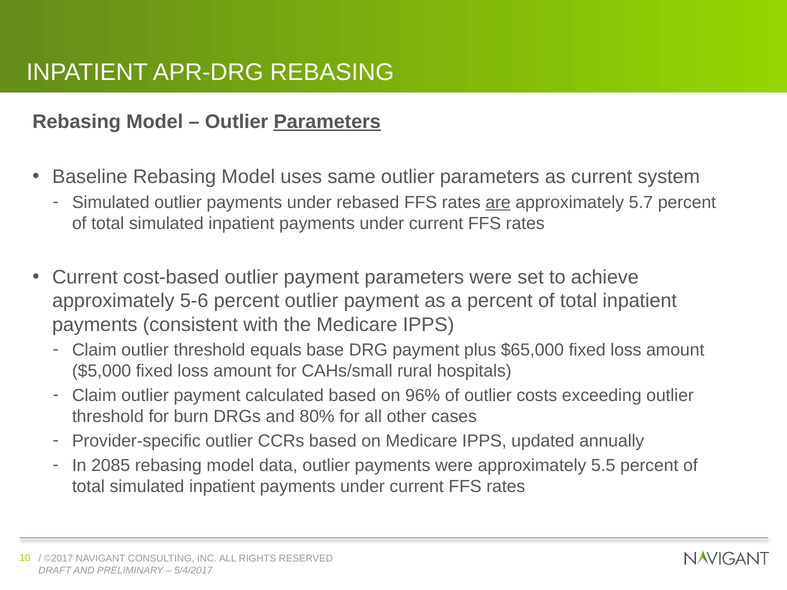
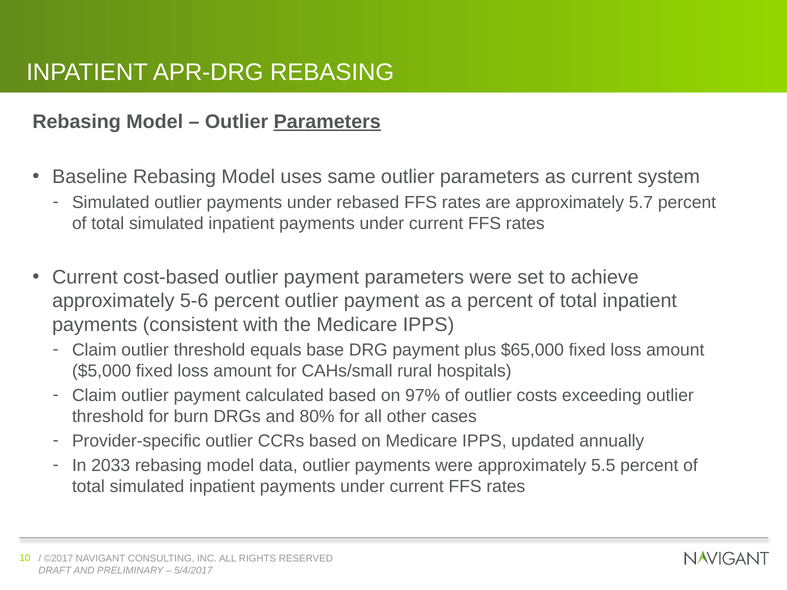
are underline: present -> none (498, 203)
96%: 96% -> 97% (423, 396)
2085: 2085 -> 2033 (111, 466)
